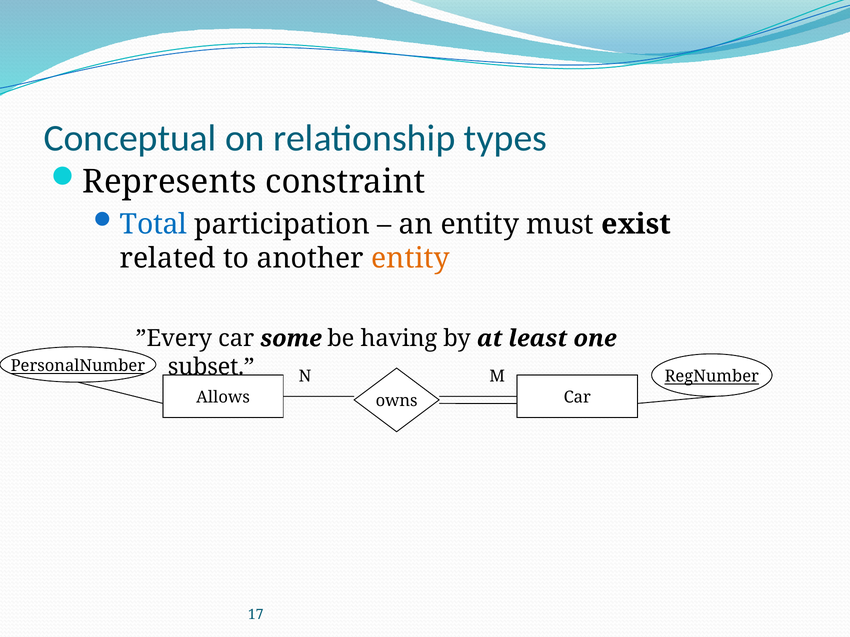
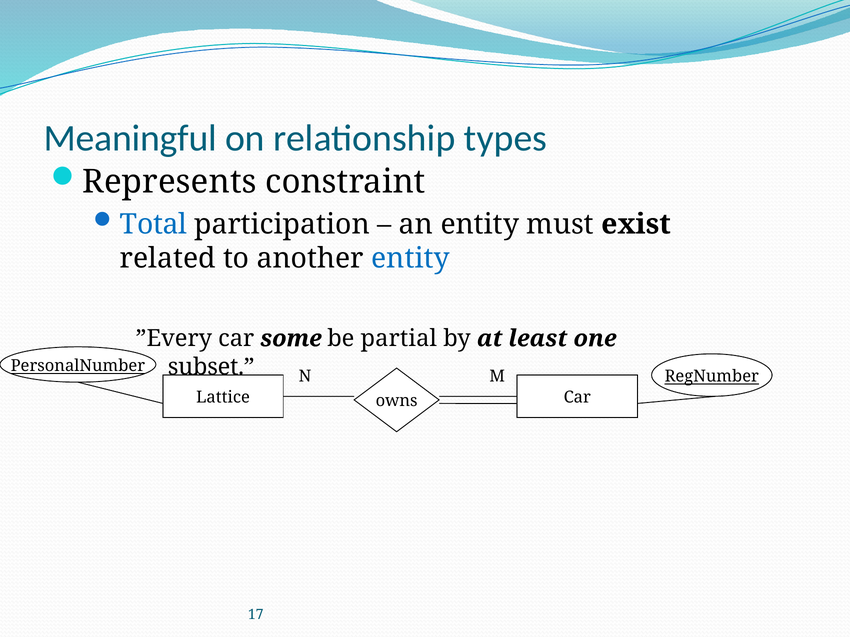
Conceptual: Conceptual -> Meaningful (130, 138)
entity colour: orange -> blue (410, 258)
having: having -> partial (399, 339)
Allows: Allows -> Lattice (223, 398)
